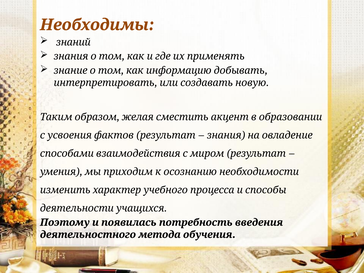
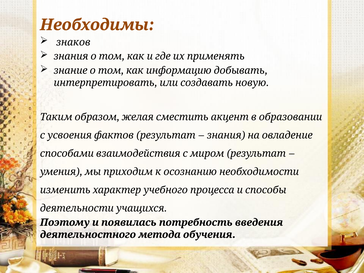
знаний: знаний -> знаков (73, 42)
